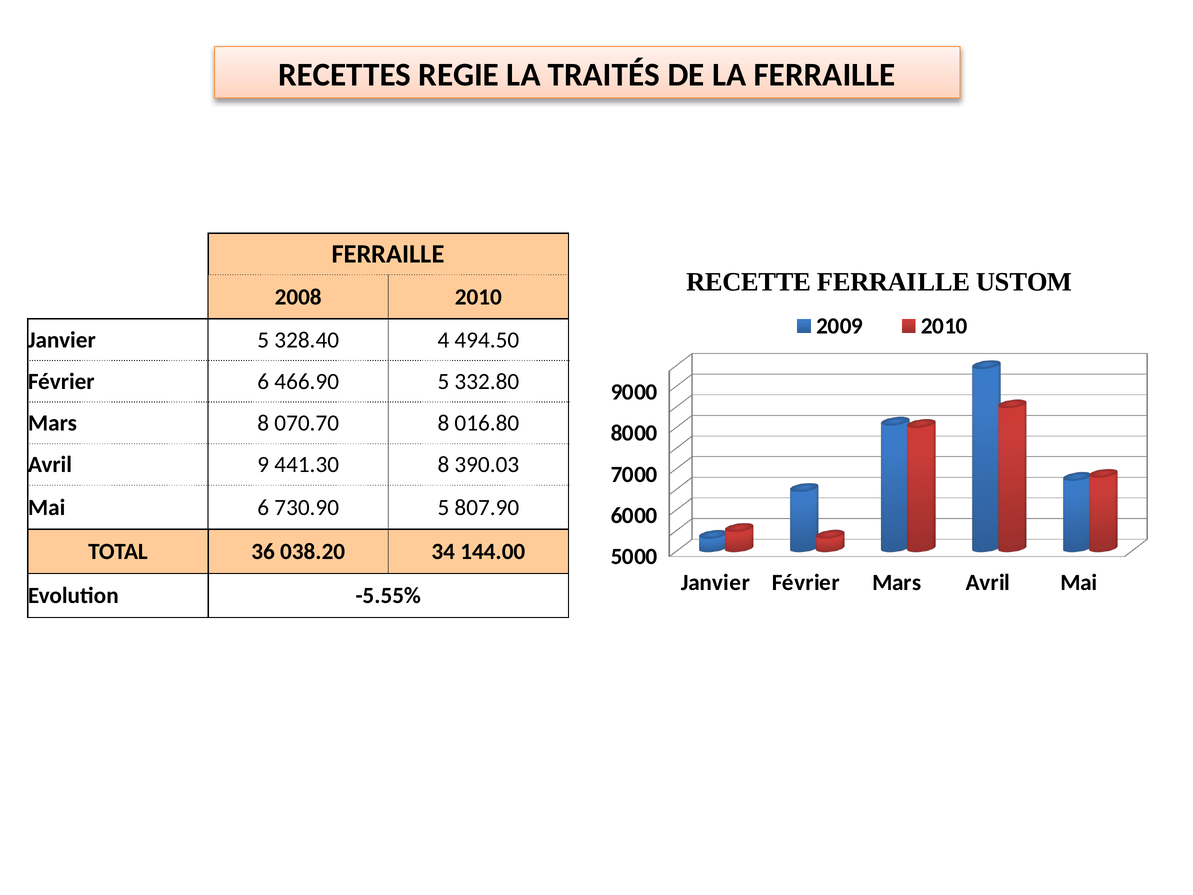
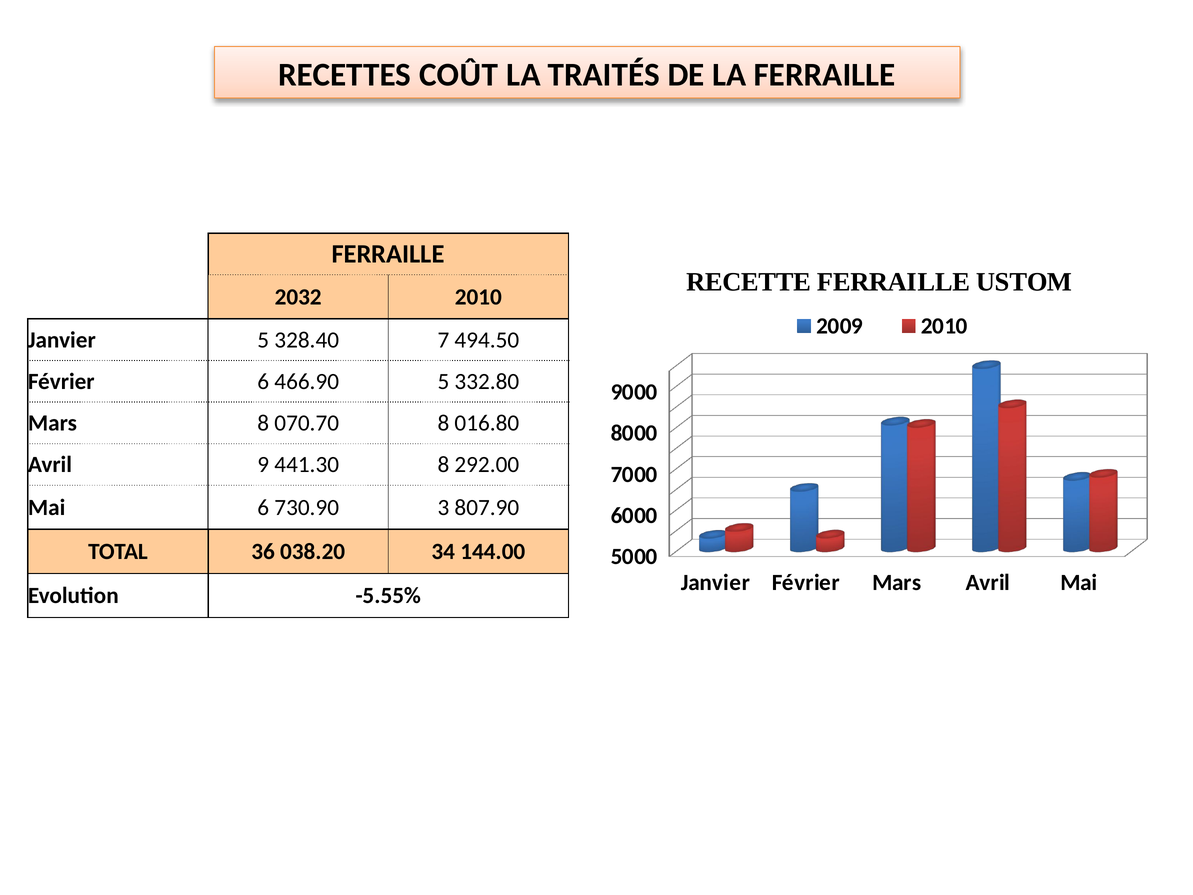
REGIE: REGIE -> COÛT (459, 75)
2008: 2008 -> 2032 (298, 297)
4: 4 -> 7 (443, 340)
390.03: 390.03 -> 292.00 (487, 465)
730.90 5: 5 -> 3 (443, 507)
